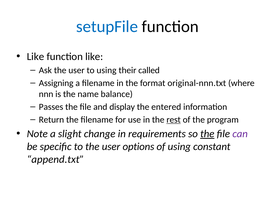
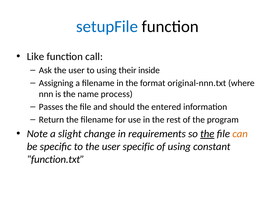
function like: like -> call (94, 57)
called: called -> inside (149, 70)
balance: balance -> process (117, 94)
display: display -> should (122, 107)
rest underline: present -> none (174, 120)
can colour: purple -> orange (240, 134)
user options: options -> specific (138, 147)
append.txt: append.txt -> function.txt (56, 160)
